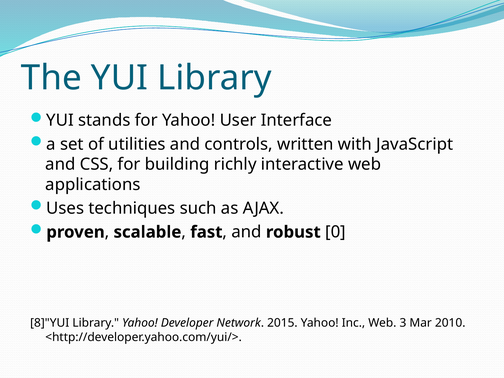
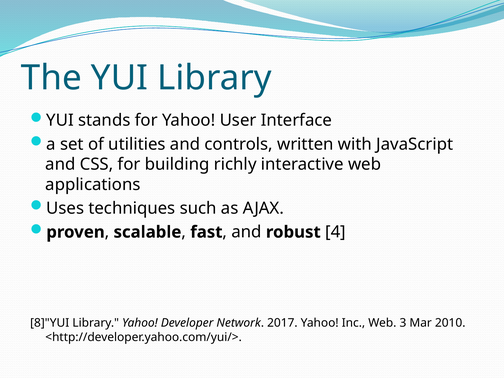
0: 0 -> 4 (336, 232)
2015: 2015 -> 2017 (282, 323)
